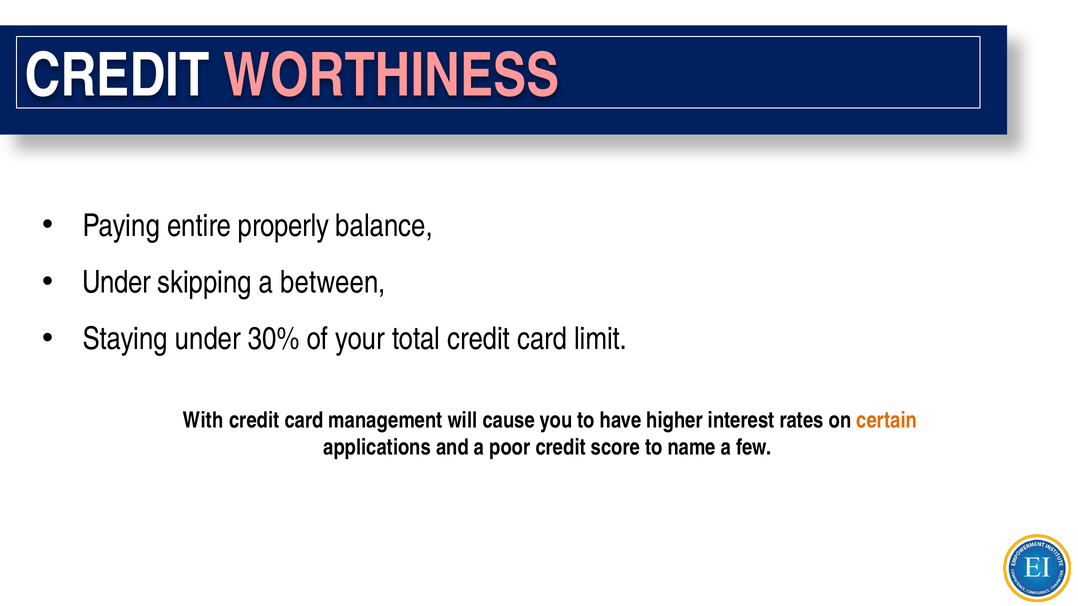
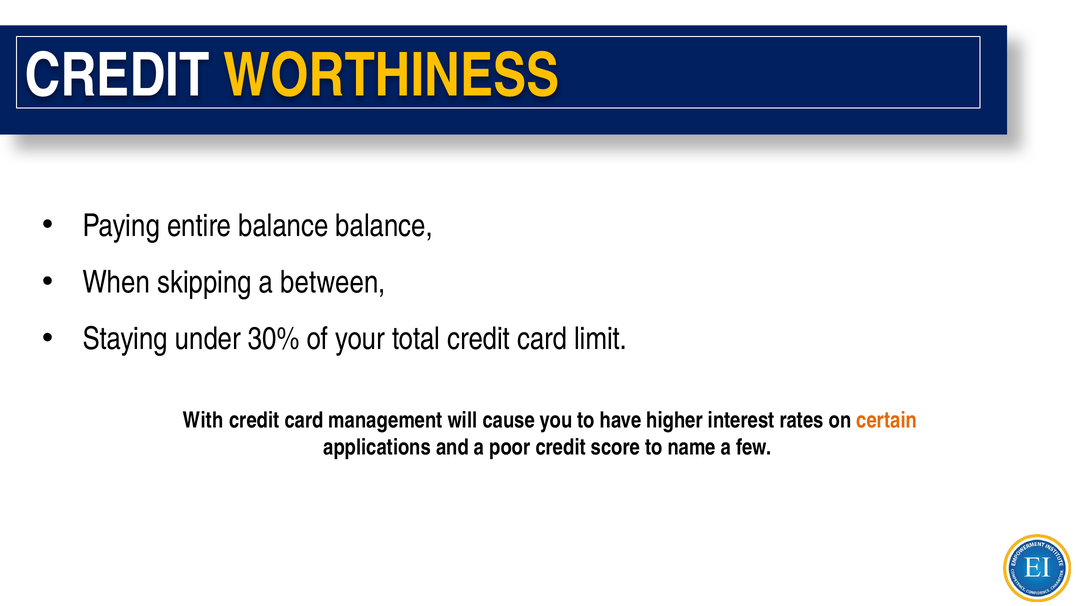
WORTHINESS colour: pink -> yellow (392, 76)
entire properly: properly -> balance (283, 226)
Under: Under -> When (116, 283)
